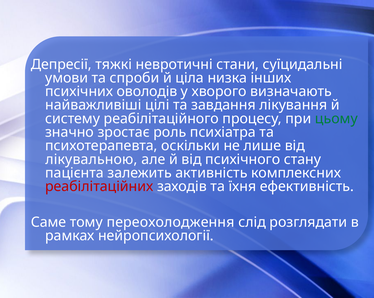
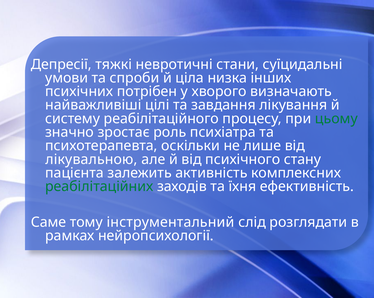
оволодів: оволодів -> потрібен (147, 91)
реабiлiтацiйних colour: red -> green (99, 186)
переохолодження: переохолодження -> iнструментальний (171, 222)
